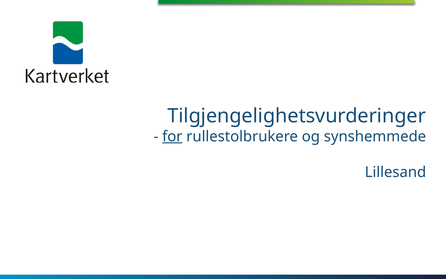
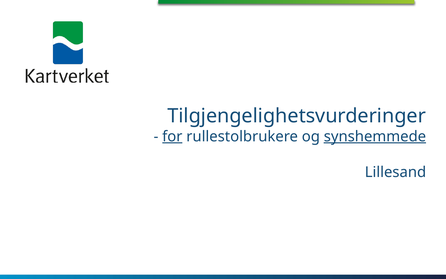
synshemmede underline: none -> present (375, 136)
